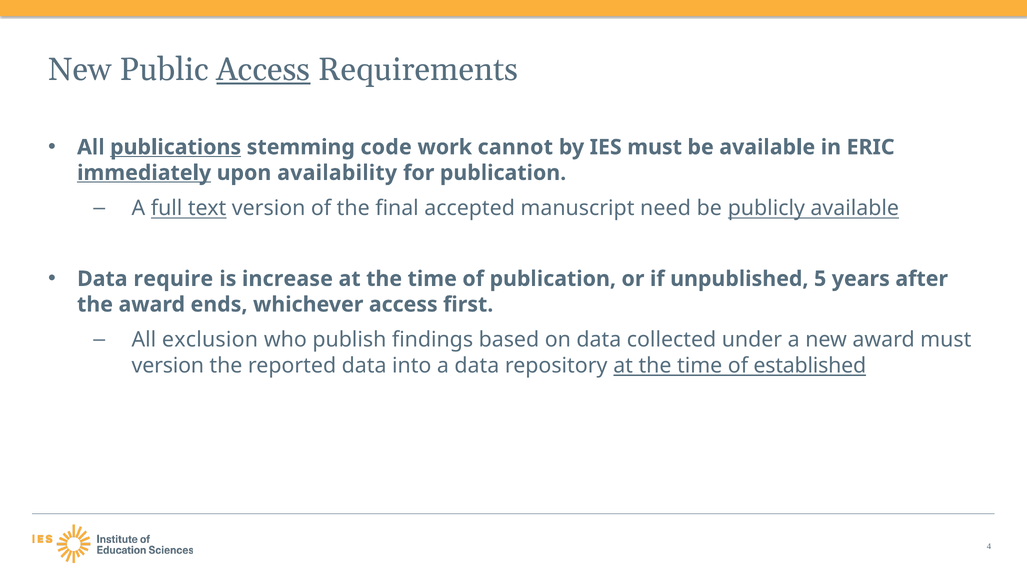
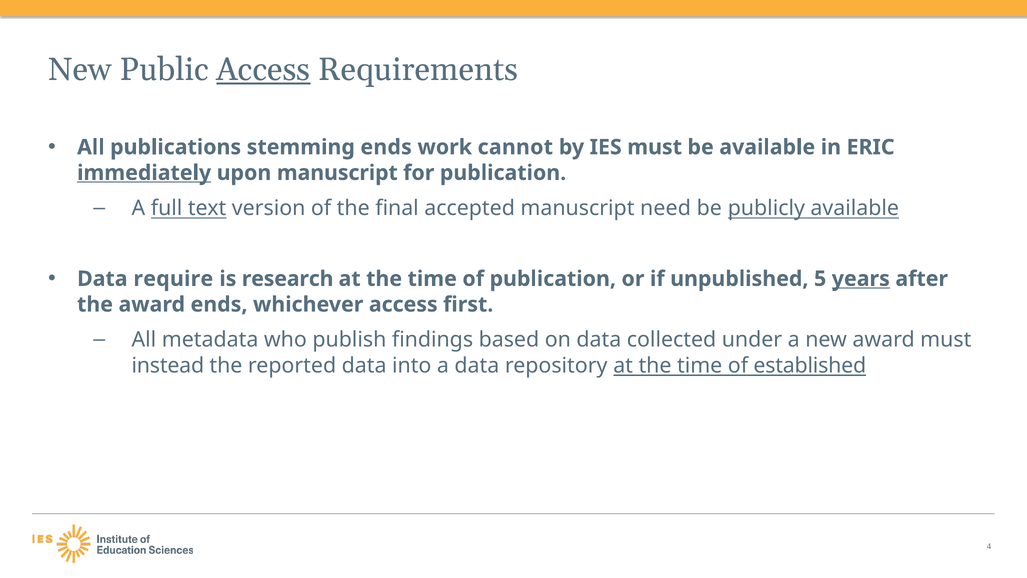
publications underline: present -> none (176, 147)
stemming code: code -> ends (386, 147)
upon availability: availability -> manuscript (337, 173)
increase: increase -> research (288, 279)
years underline: none -> present (861, 279)
exclusion: exclusion -> metadata (210, 340)
version: version -> instead (168, 365)
